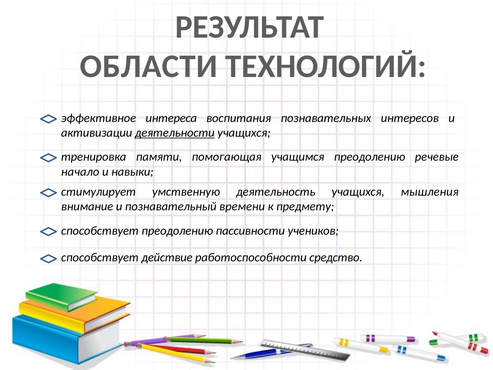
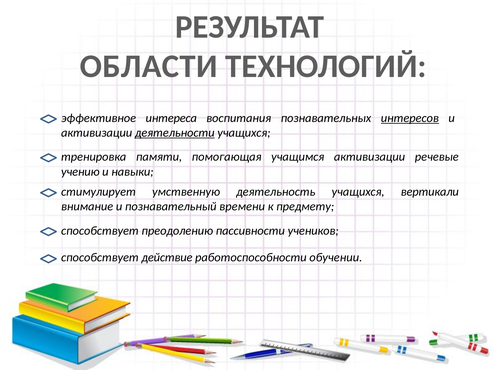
интересов underline: none -> present (410, 118)
учащимся преодолению: преодолению -> активизации (370, 157)
начало: начало -> учению (80, 172)
мышления: мышления -> вертикали (430, 192)
средство: средство -> обучении (336, 257)
